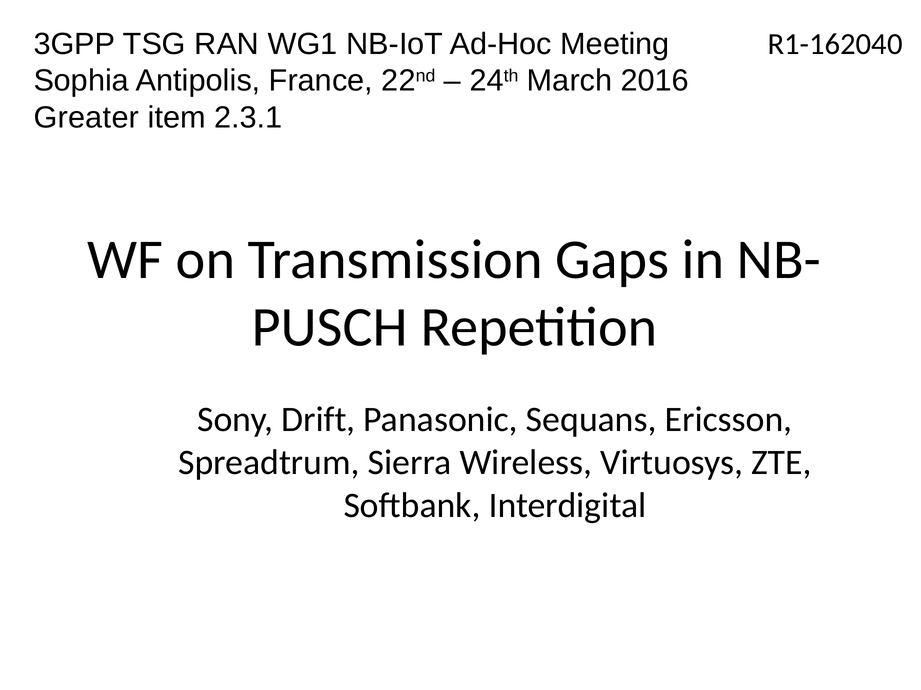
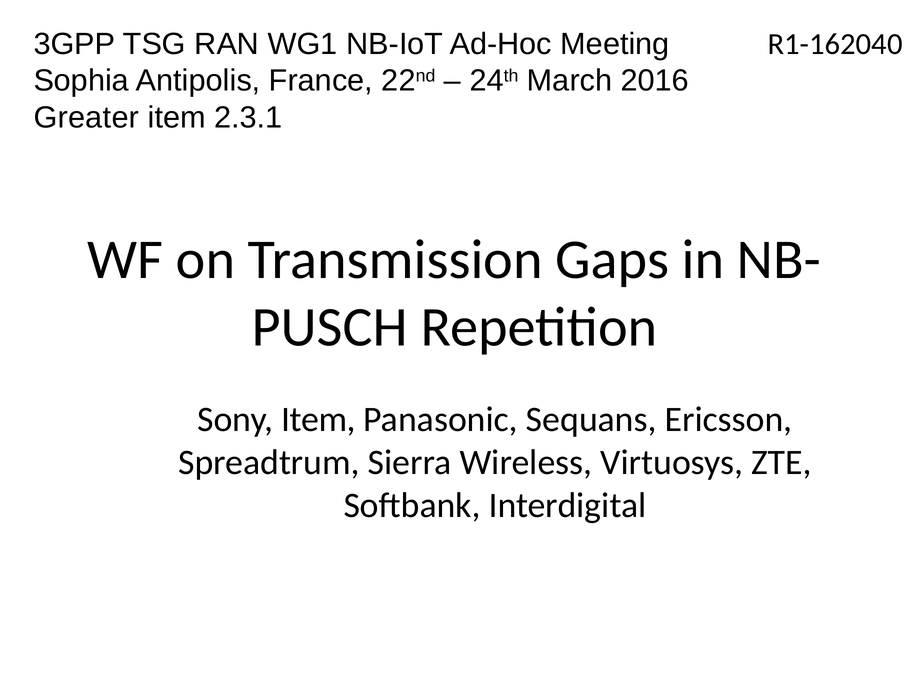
Sony Drift: Drift -> Item (318, 420)
